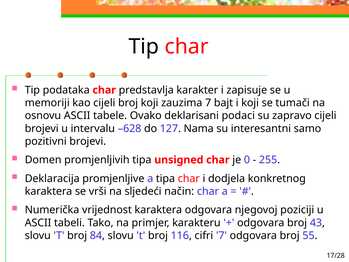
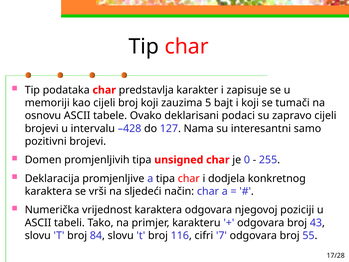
zauzima 7: 7 -> 5 (208, 103)
–628: –628 -> –428 (130, 128)
